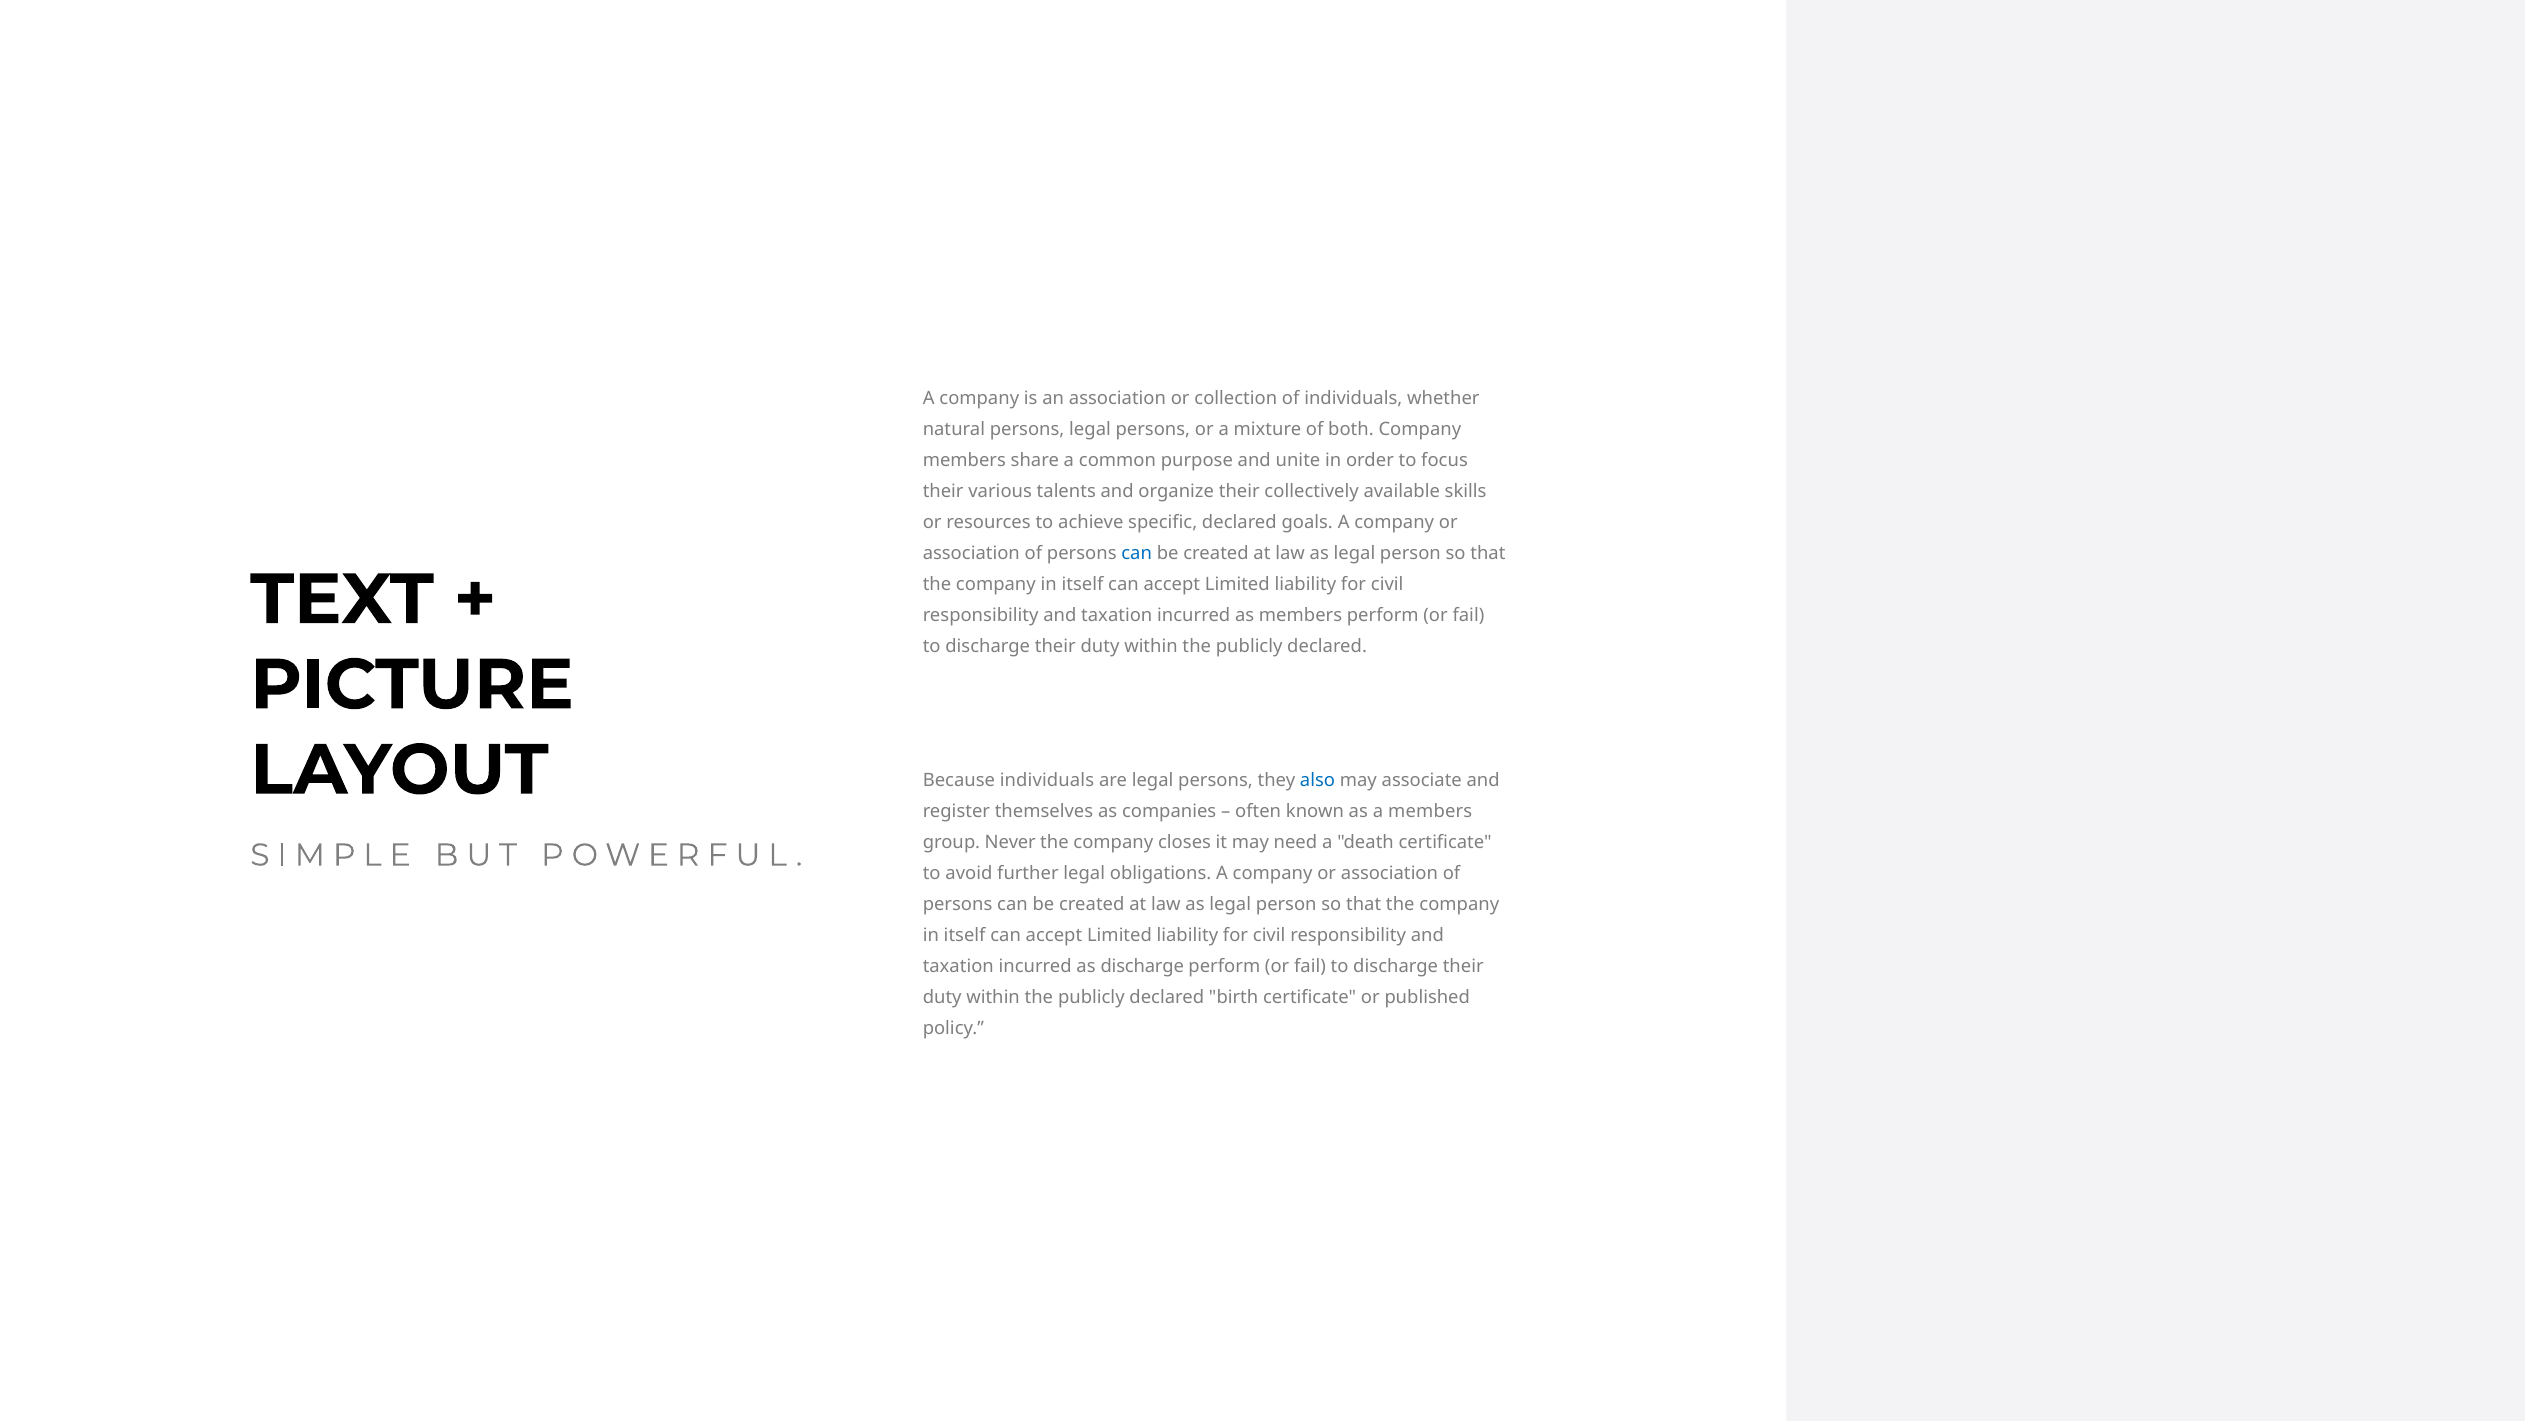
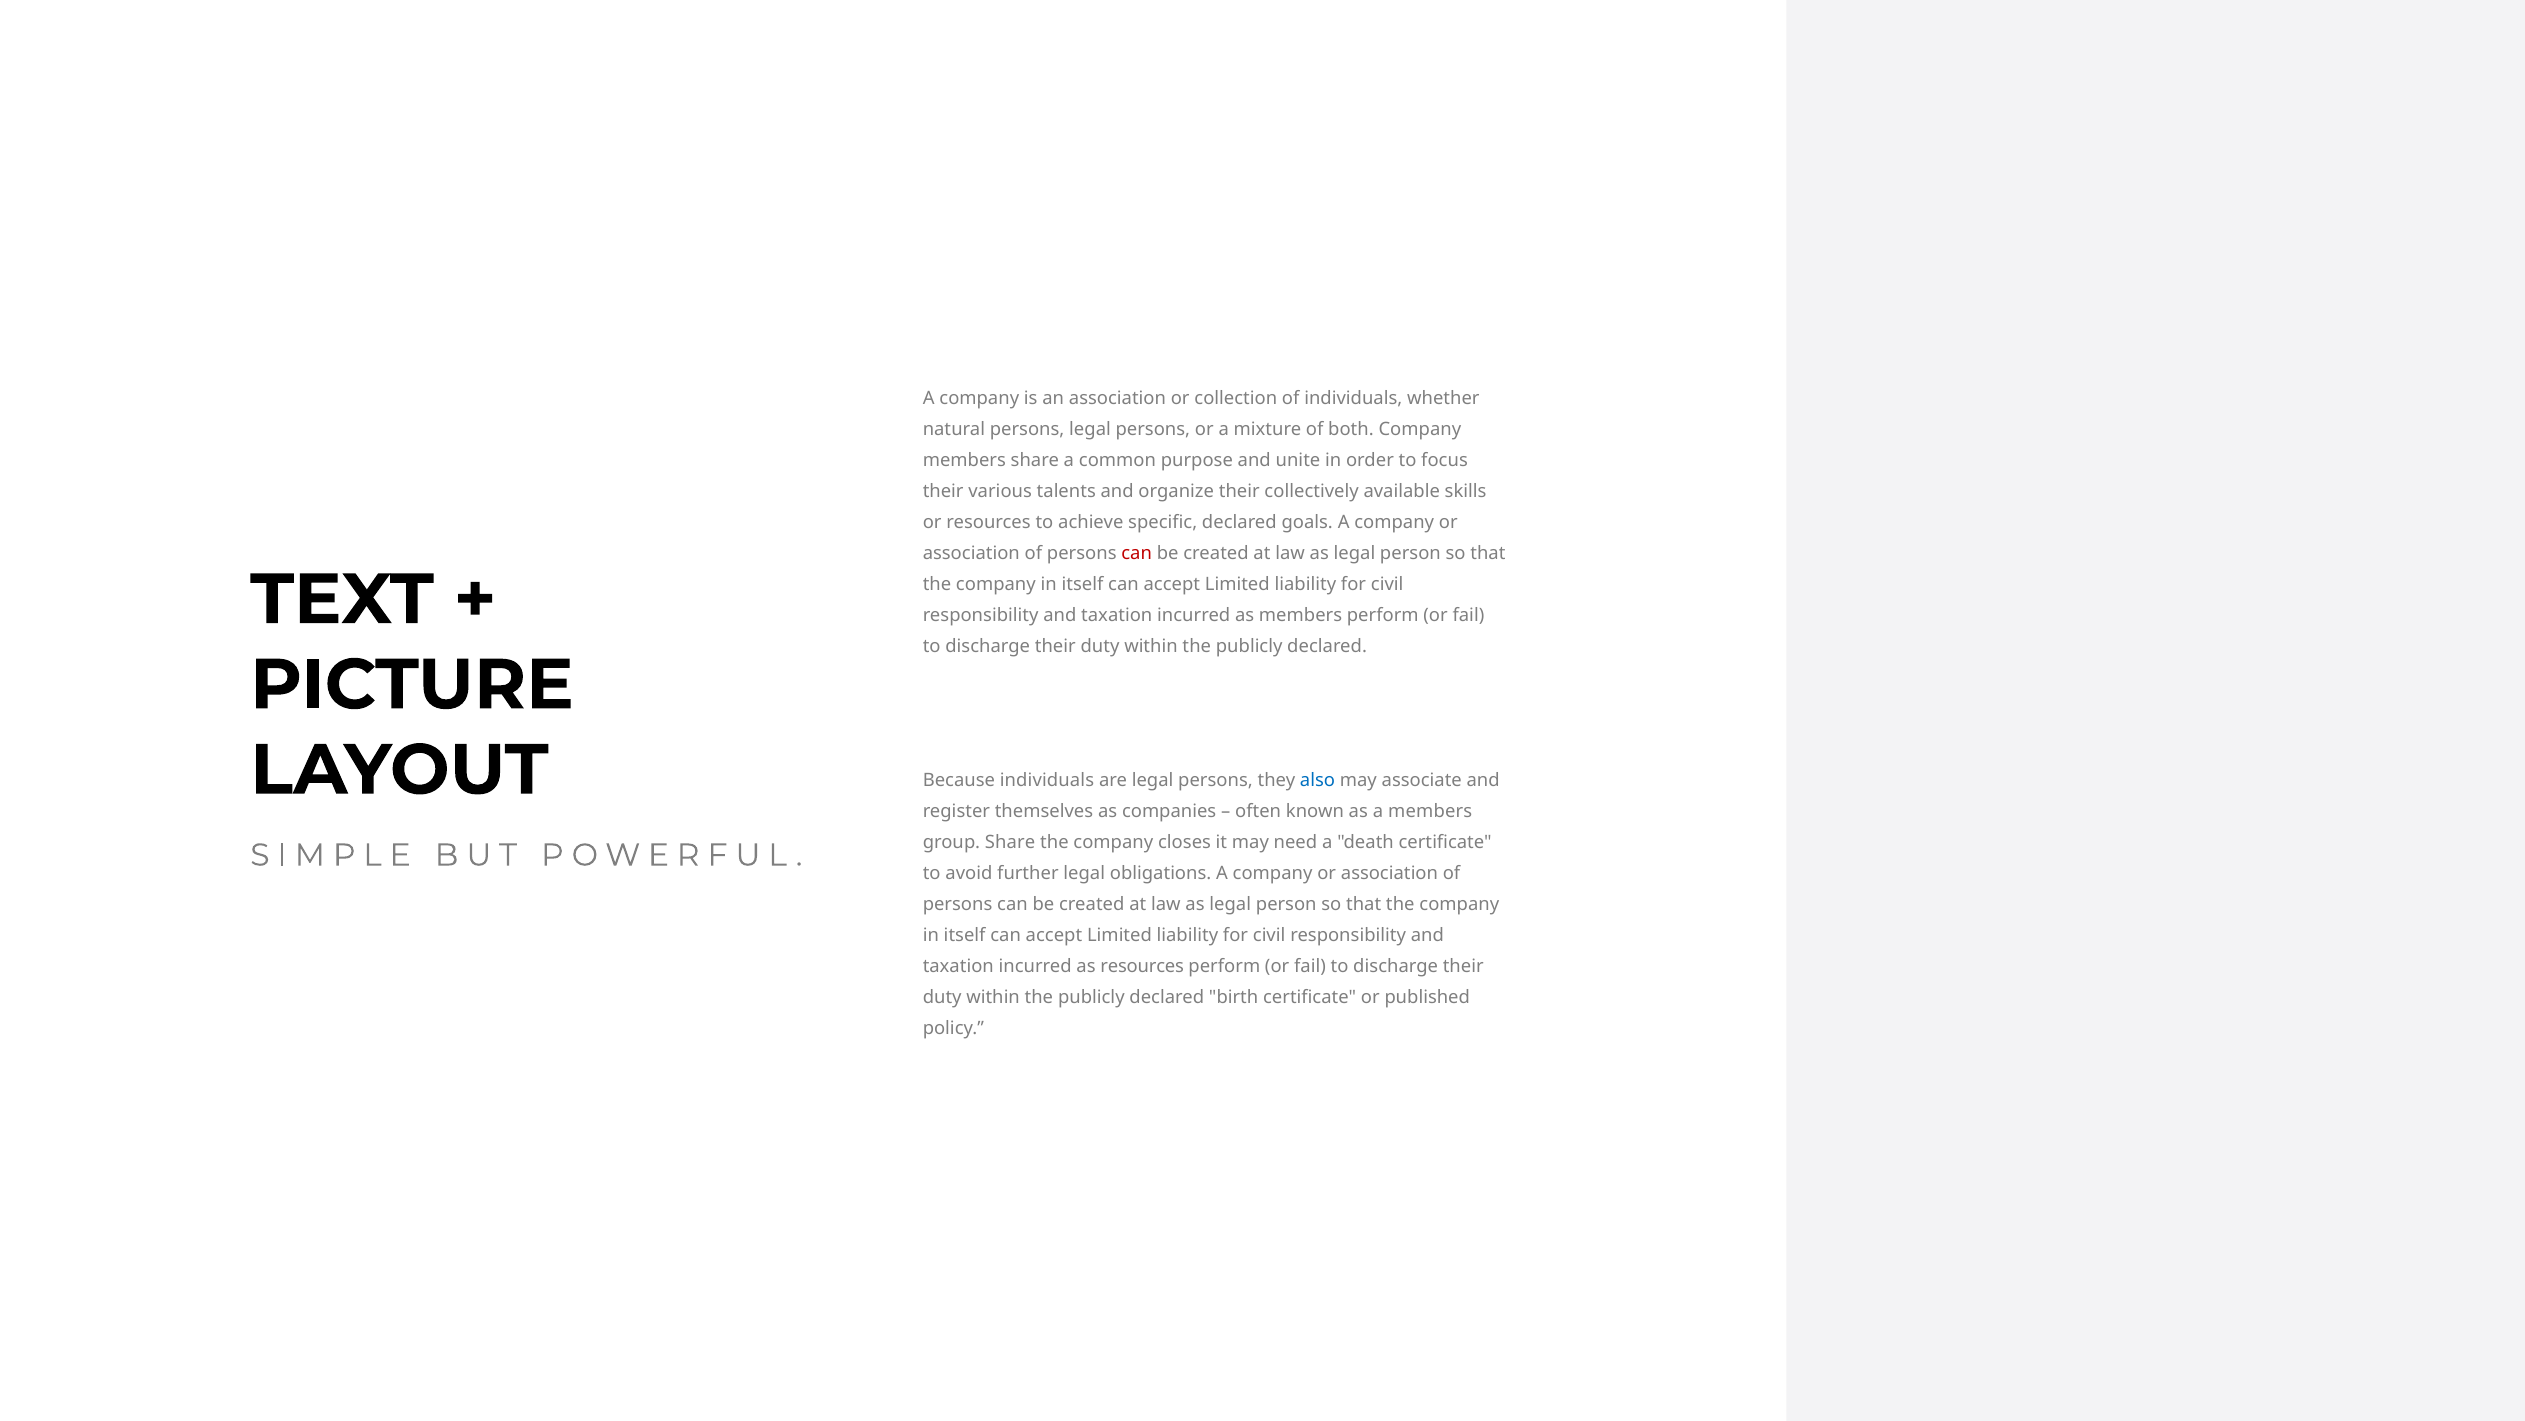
can colour: blue -> red (1137, 553)
group Never: Never -> Share (1010, 842)
as discharge: discharge -> resources (1142, 966)
